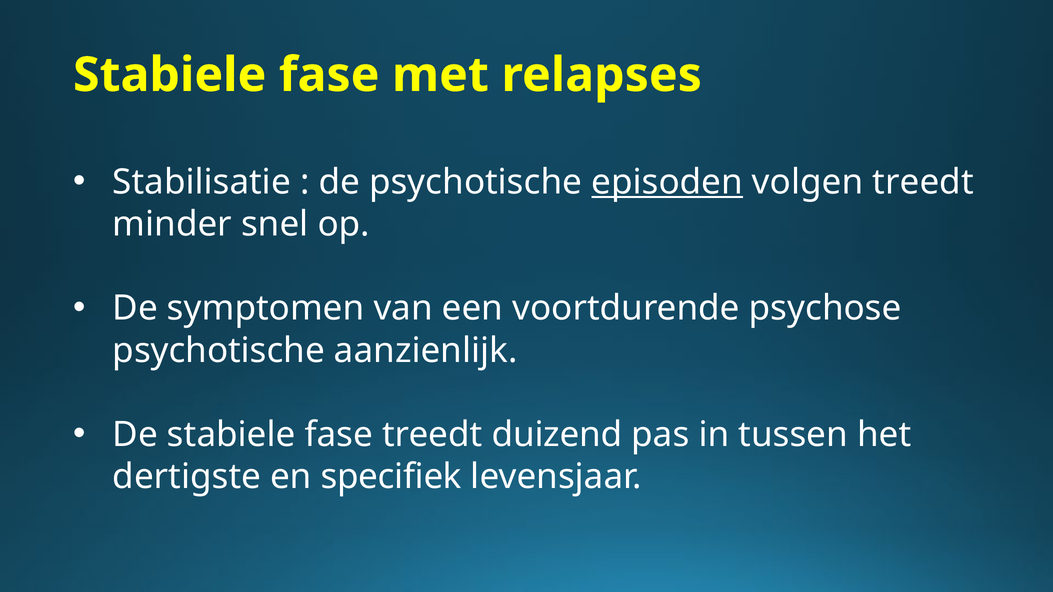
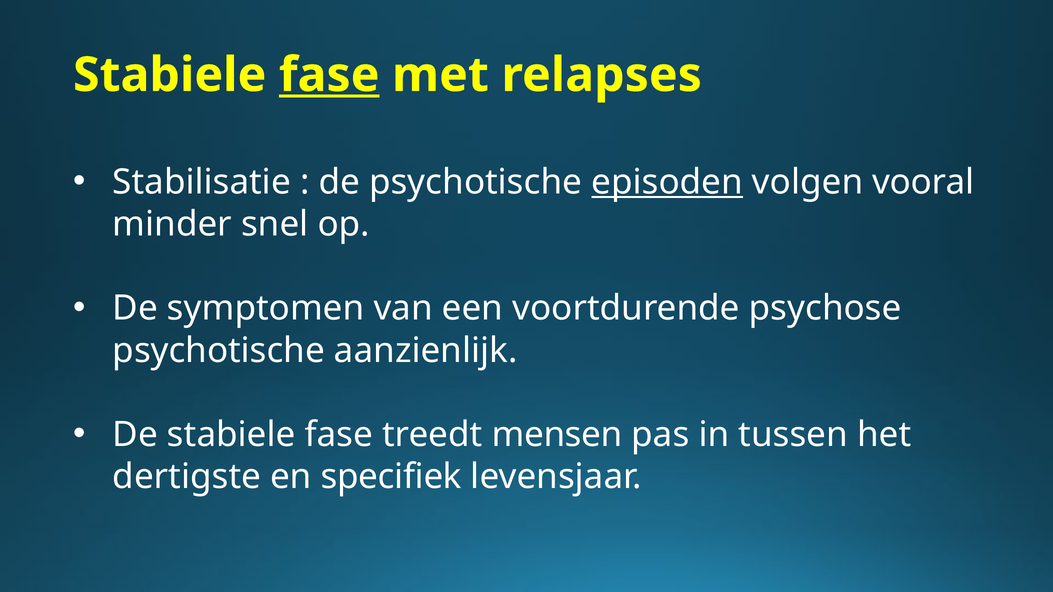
fase underline: none -> present (329, 75)
volgen treedt: treedt -> vooral (923, 182)
duizend: duizend -> mensen (557, 435)
